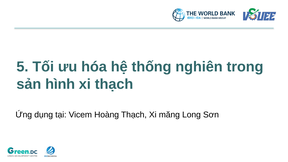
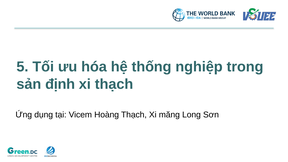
nghiên: nghiên -> nghiệp (199, 67)
hình: hình -> định (60, 84)
